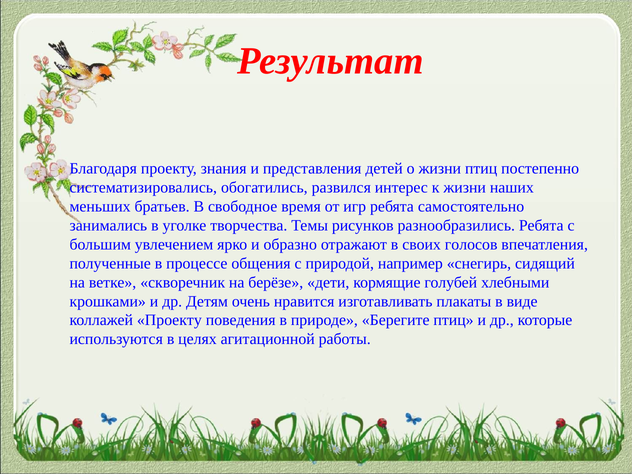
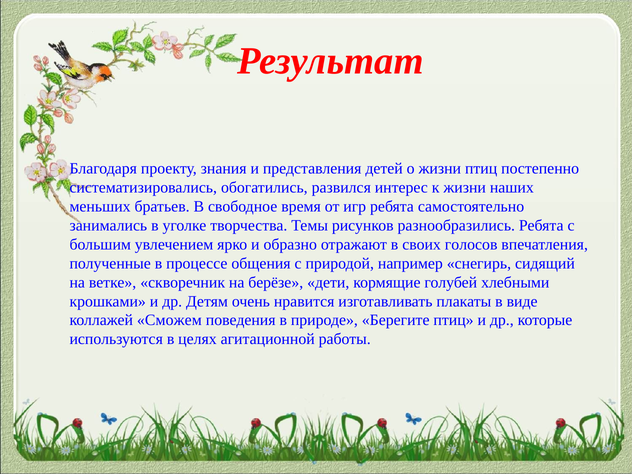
коллажей Проекту: Проекту -> Сможем (169, 320)
